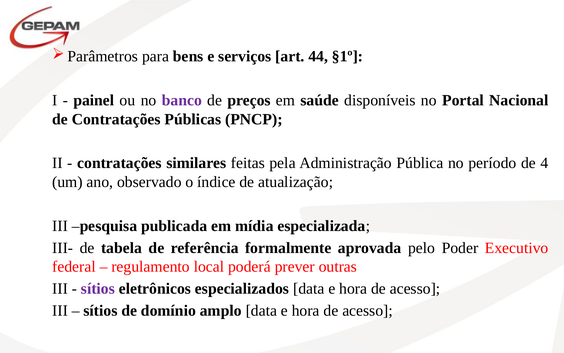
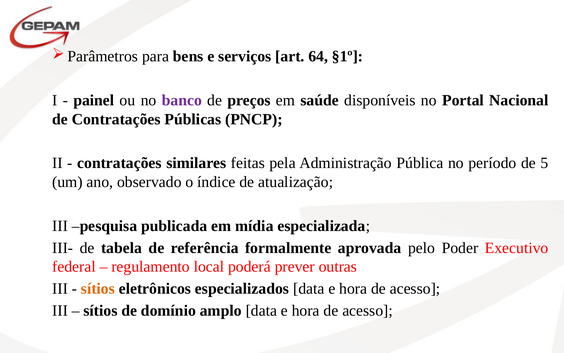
44: 44 -> 64 (318, 56)
4: 4 -> 5 (544, 163)
sítios colour: purple -> orange (98, 288)
